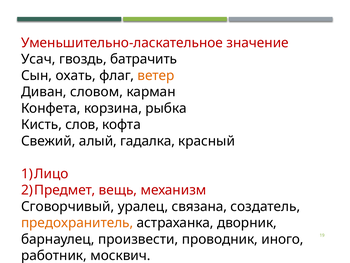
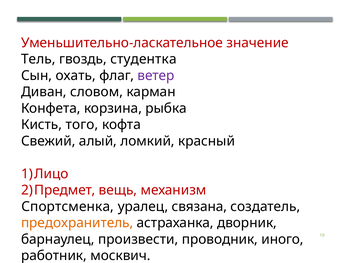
Усач: Усач -> Тель (38, 59)
батрачить: батрачить -> студентка (143, 59)
ветер colour: orange -> purple (156, 75)
слов: слов -> того (82, 124)
гадалка: гадалка -> ломкий (148, 141)
Сговорчивый: Сговорчивый -> Спортсменка (68, 206)
